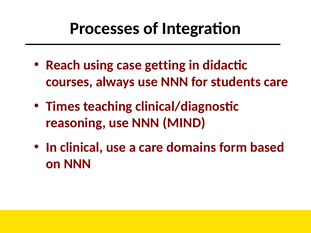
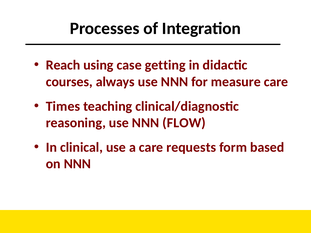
students: students -> measure (236, 82)
MIND: MIND -> FLOW (184, 123)
domains: domains -> requests (191, 147)
